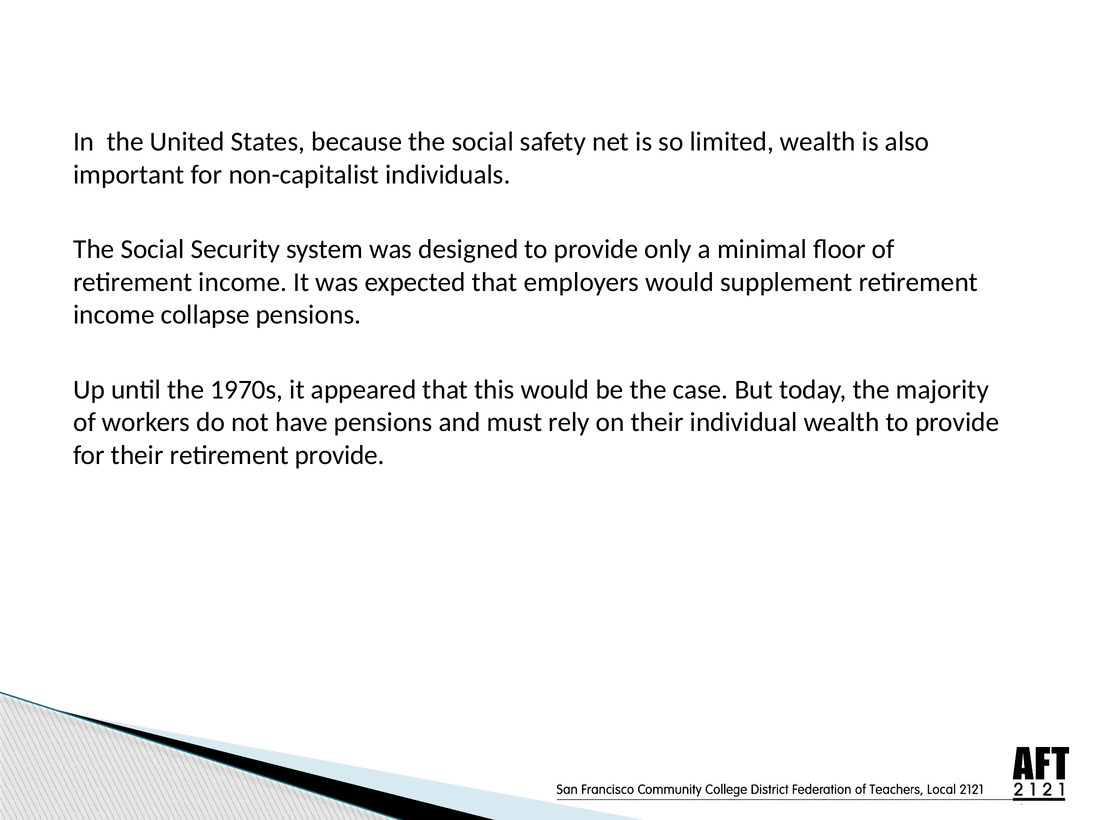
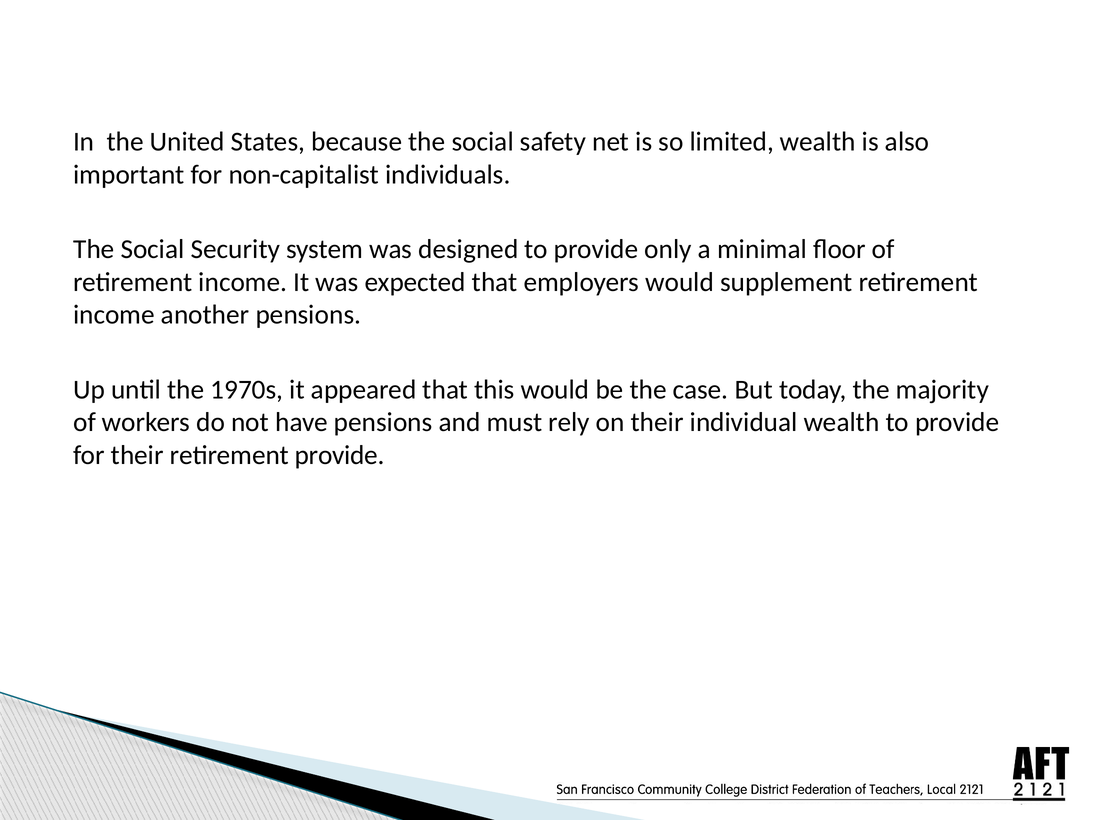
collapse: collapse -> another (205, 315)
